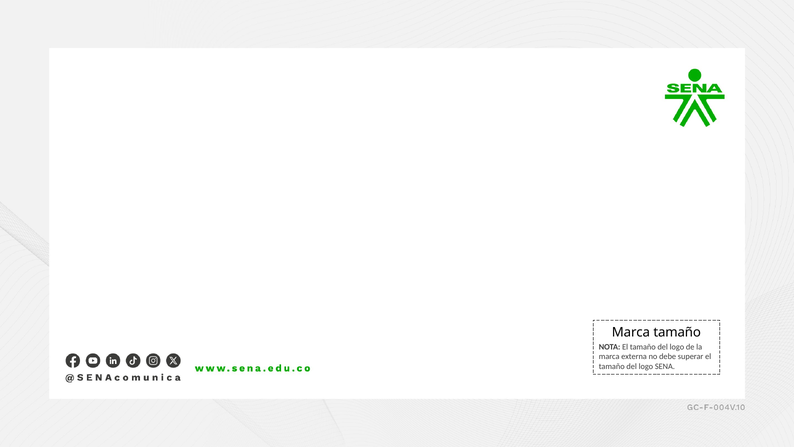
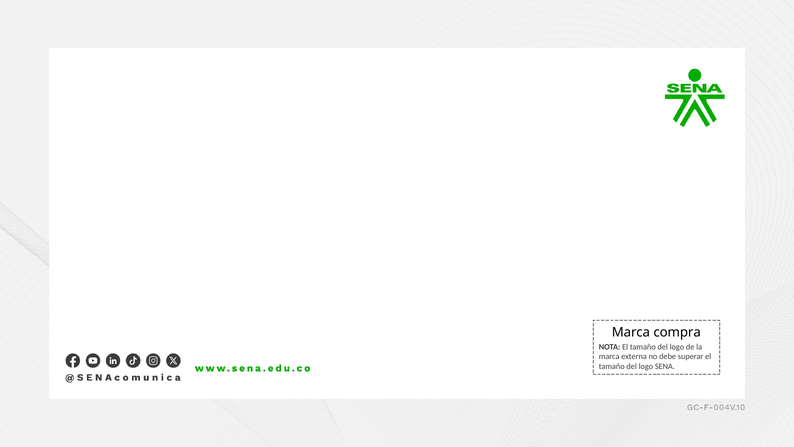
Marca tamaño: tamaño -> compra (677, 332)
